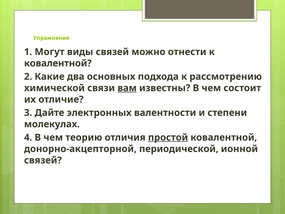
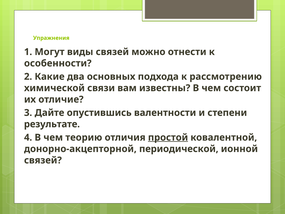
ковалентной: ковалентной -> особенности (58, 63)
вам underline: present -> none (127, 88)
электронных: электронных -> опустившись (99, 113)
молекулах: молекулах -> результате (52, 124)
